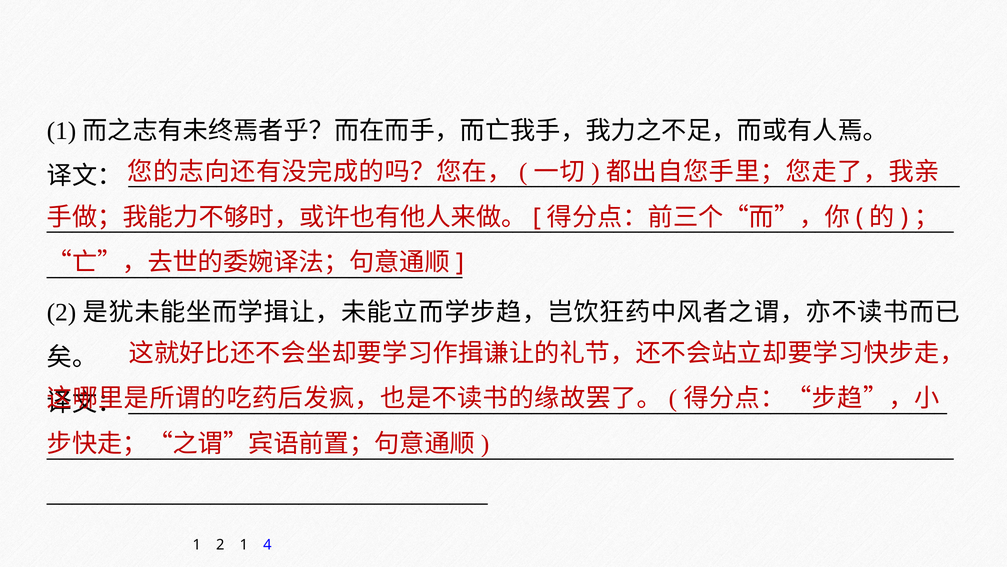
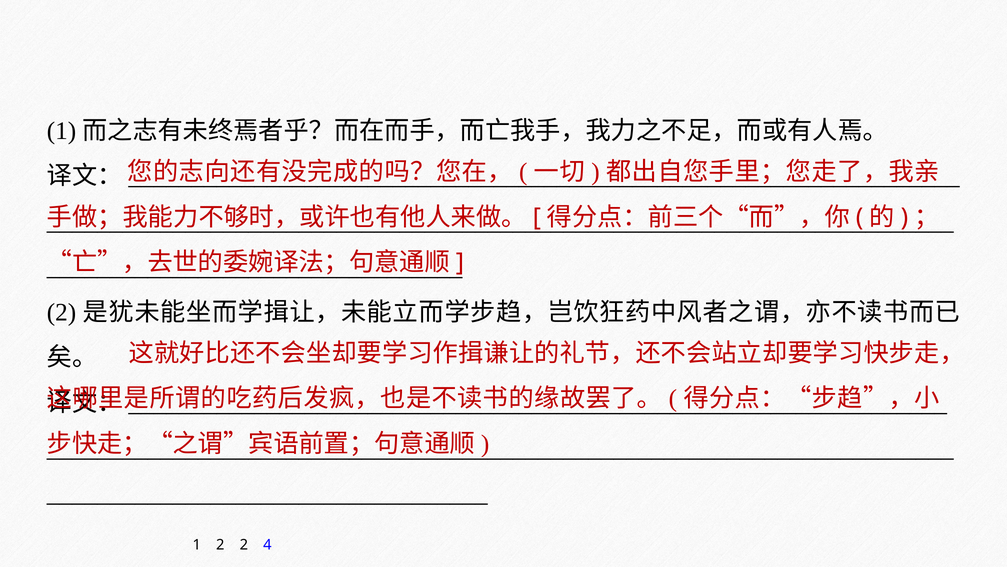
2 1: 1 -> 2 (244, 544)
